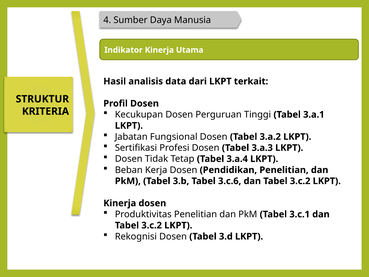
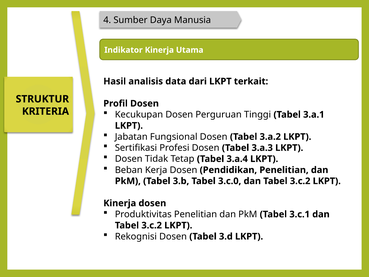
3.c.6: 3.c.6 -> 3.c.0 (230, 181)
